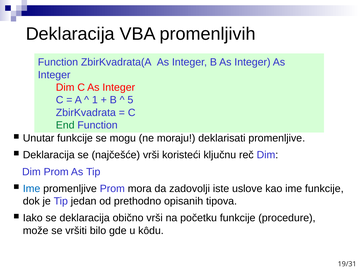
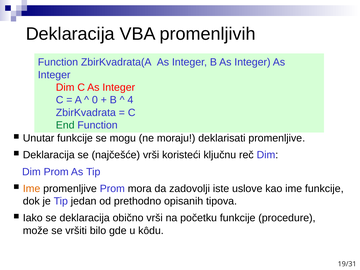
1: 1 -> 0 (95, 100)
5: 5 -> 4 (130, 100)
Ime colour: blue -> orange (32, 189)
